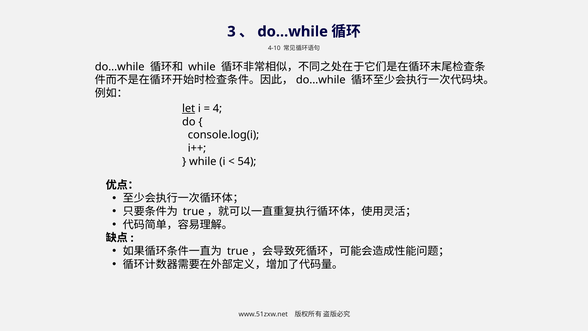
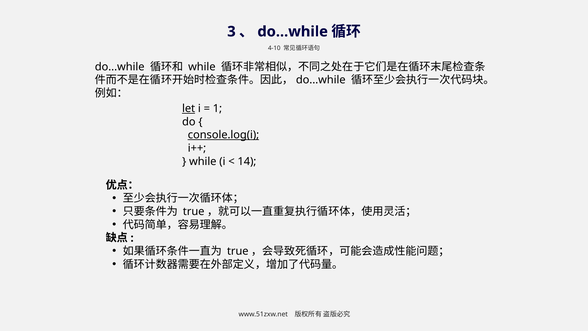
4: 4 -> 1 (217, 108)
console.log(i underline: none -> present (223, 135)
54: 54 -> 14 (247, 161)
